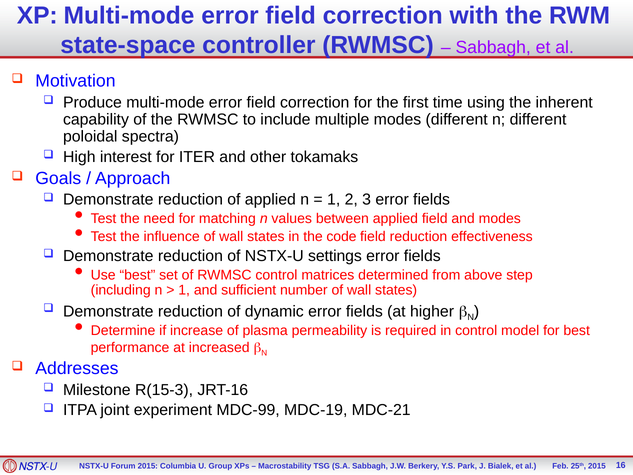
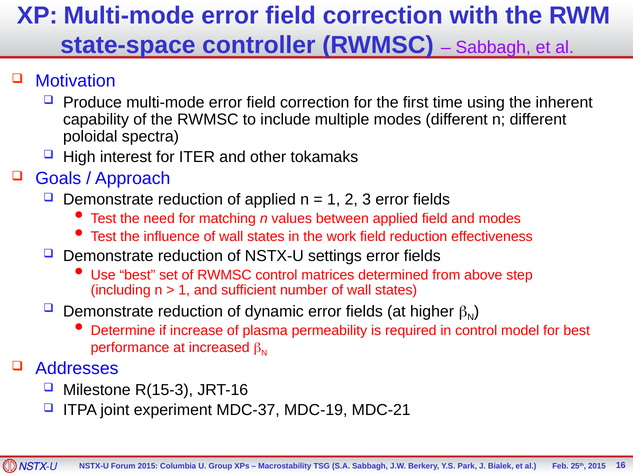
code: code -> work (341, 237)
MDC-99: MDC-99 -> MDC-37 (248, 410)
